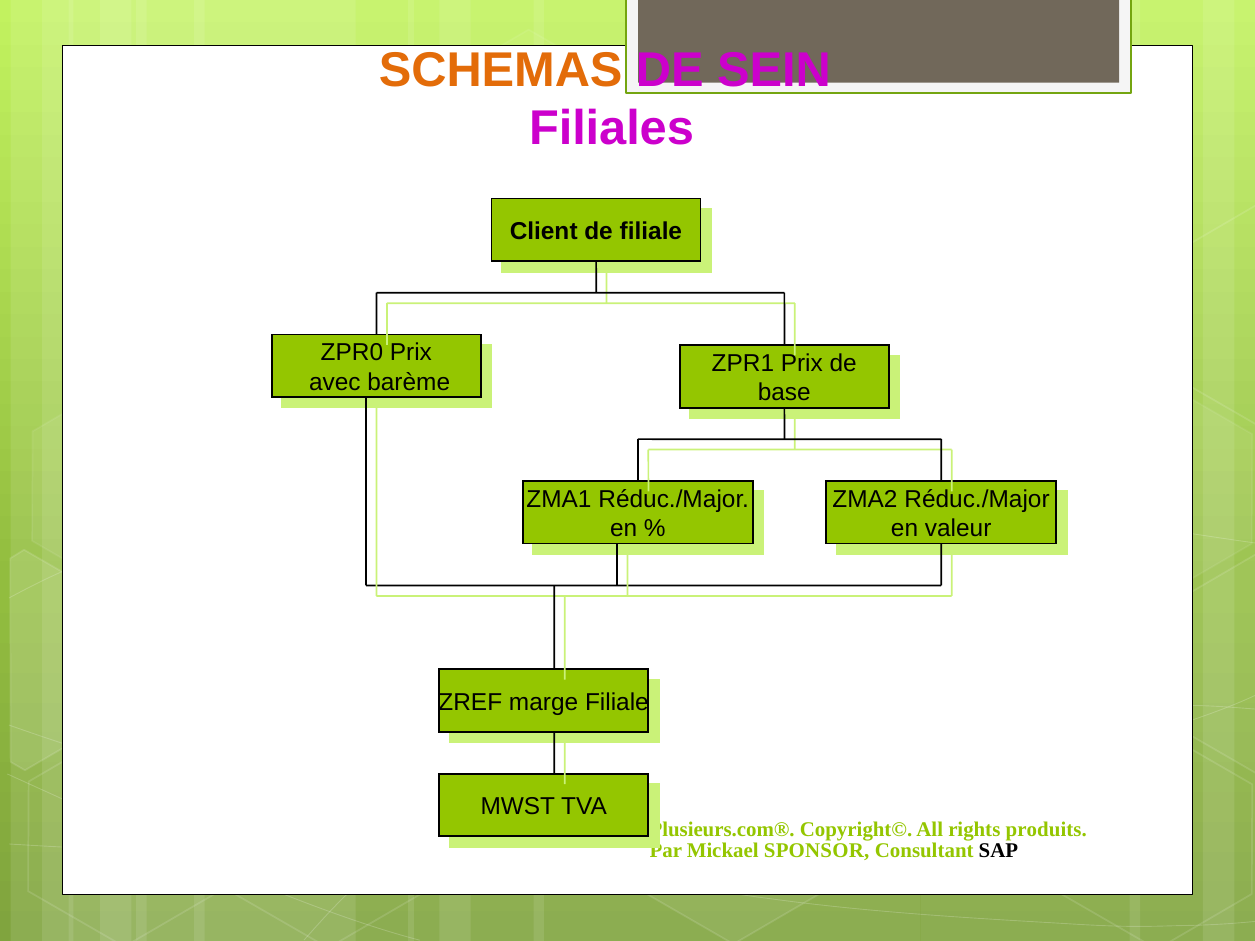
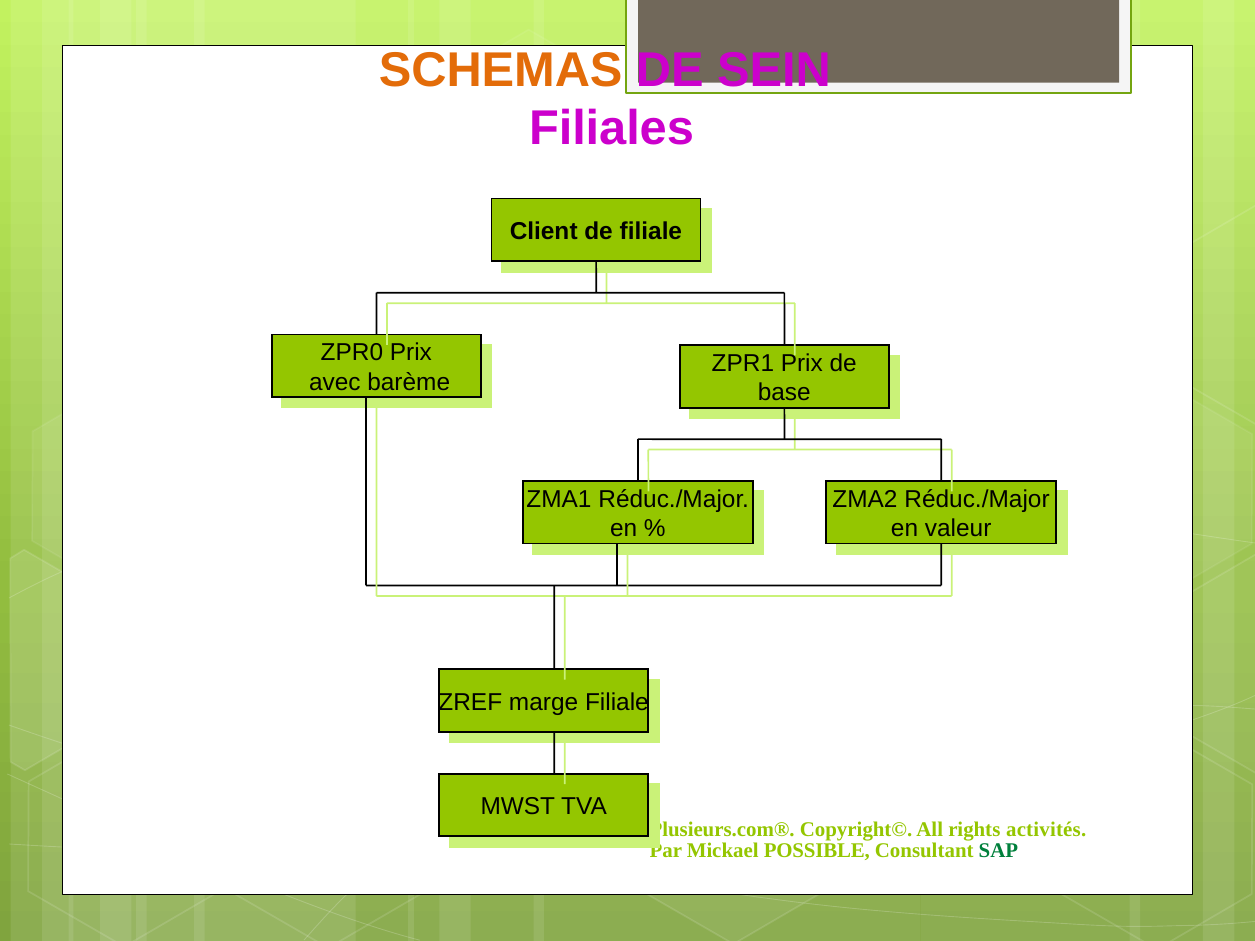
produits: produits -> activités (1046, 830)
SPONSOR: SPONSOR -> POSSIBLE (817, 851)
SAP colour: black -> green (998, 851)
